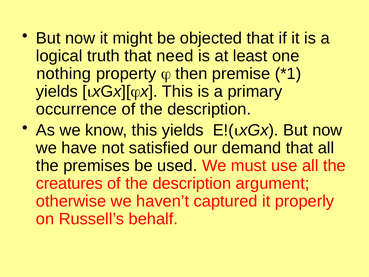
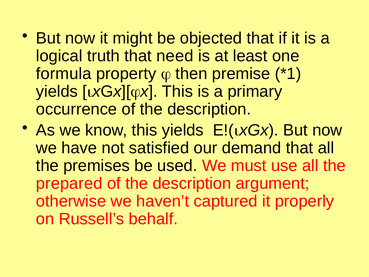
nothing: nothing -> formula (64, 74)
creatures: creatures -> prepared (69, 183)
